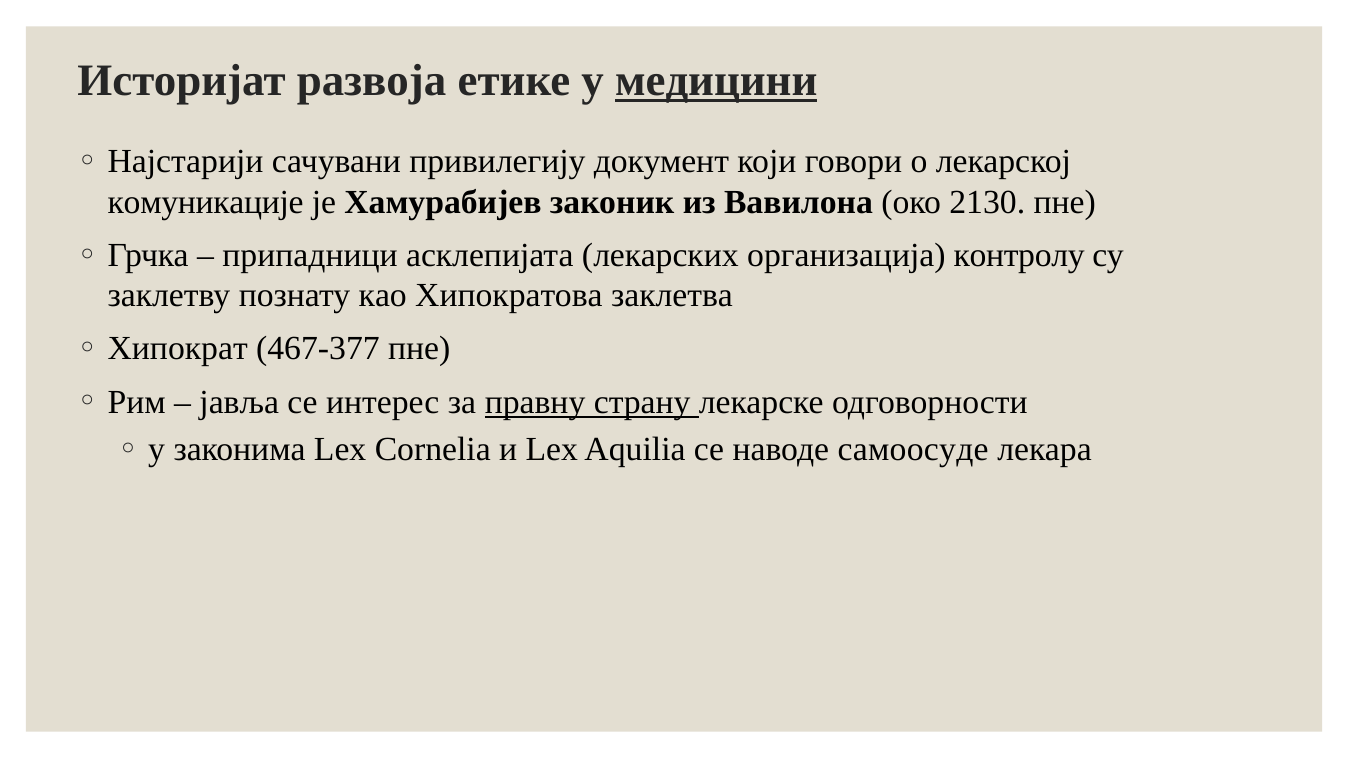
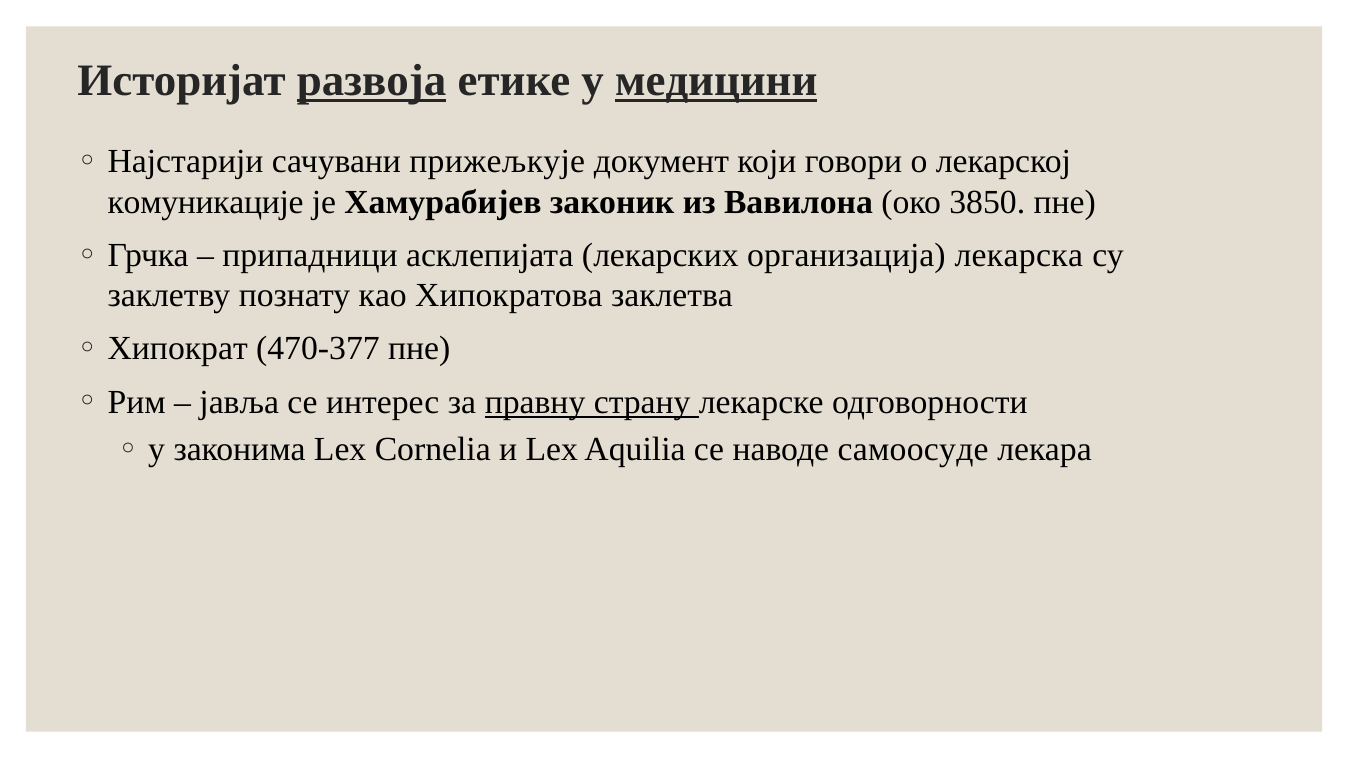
развоја underline: none -> present (372, 81)
привилегију: привилегију -> прижељкује (497, 162)
2130: 2130 -> 3850 (987, 202)
контролу: контролу -> лекарска (1019, 255)
467-377: 467-377 -> 470-377 (318, 349)
